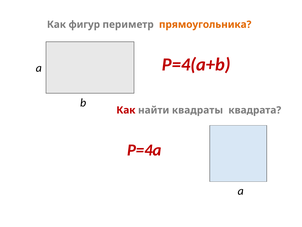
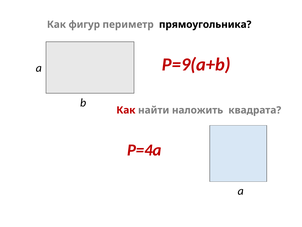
прямоугольника colour: orange -> black (205, 24)
P=4(a+b: P=4(a+b -> P=9(a+b (196, 64)
квадраты: квадраты -> наложить (198, 110)
